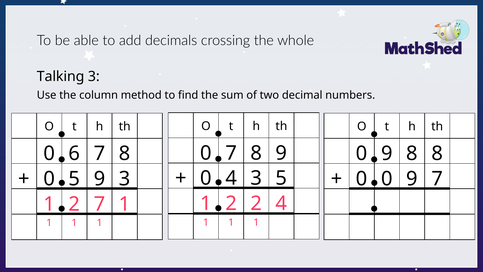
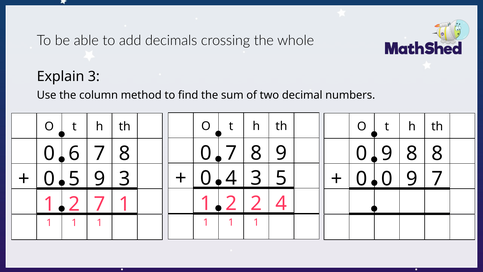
Talking: Talking -> Explain (61, 76)
